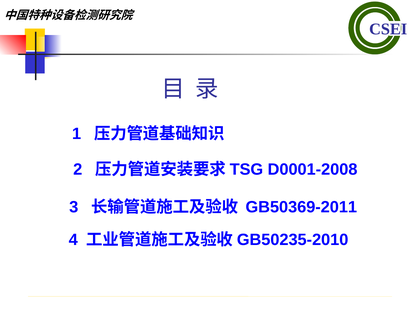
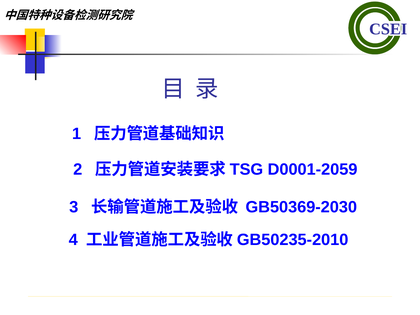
D0001-2008: D0001-2008 -> D0001-2059 (313, 169)
GB50369-2011: GB50369-2011 -> GB50369-2030 (301, 207)
